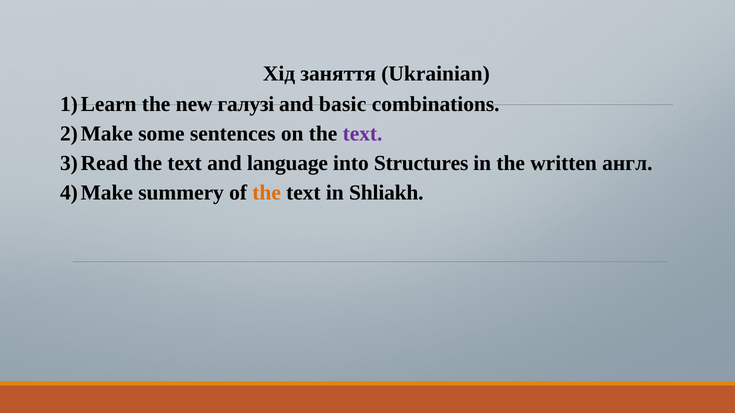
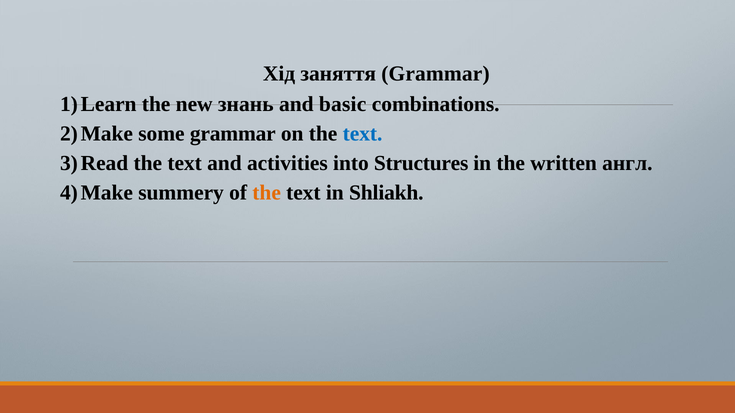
заняття Ukrainian: Ukrainian -> Grammar (435, 74)
галузі: галузі -> знань (246, 105)
some sentences: sentences -> grammar (233, 134)
text colour: purple -> blue (363, 134)
language: language -> activities (287, 163)
